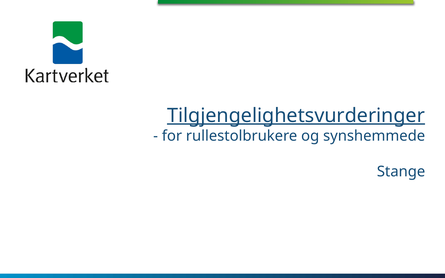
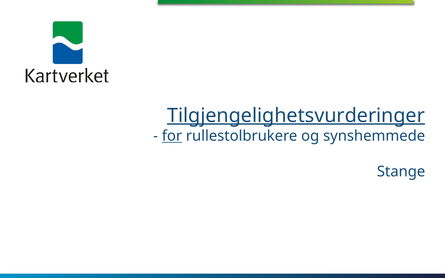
for underline: none -> present (172, 136)
